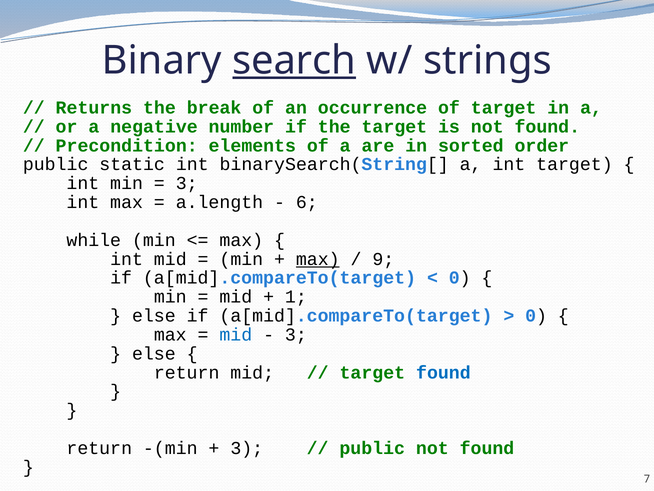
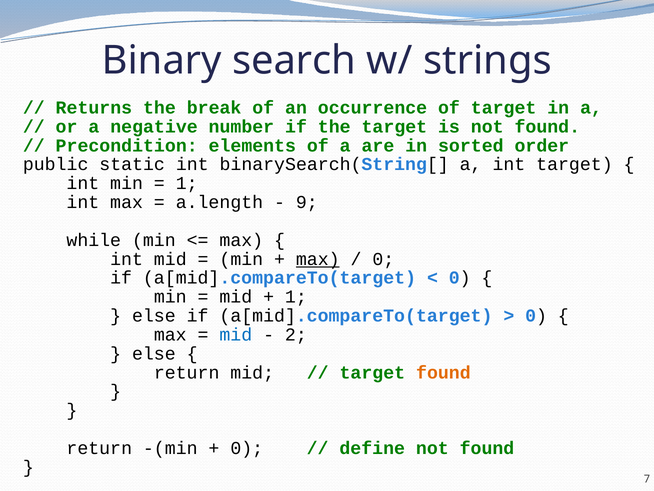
search underline: present -> none (294, 61)
3: 3 -> 1 (187, 183)
6: 6 -> 9 (307, 202)
9: 9 -> 0 (383, 259)
3: 3 -> 2 (296, 334)
found colour: blue -> orange (443, 372)
3: 3 -> 0 (247, 448)
public: public -> define (372, 448)
